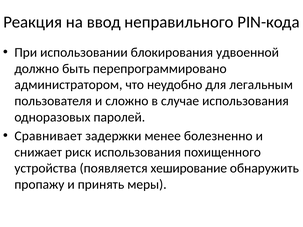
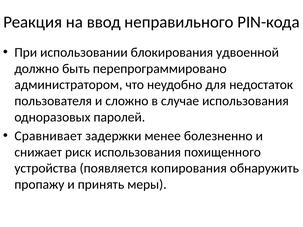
легальным: легальным -> недостаток (261, 85)
хеширование: хеширование -> копирования (189, 168)
